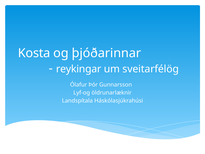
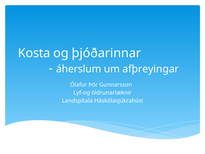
reykingar: reykingar -> áherslum (79, 69)
sveitarfélög: sveitarfélög -> afþreyingar (151, 69)
